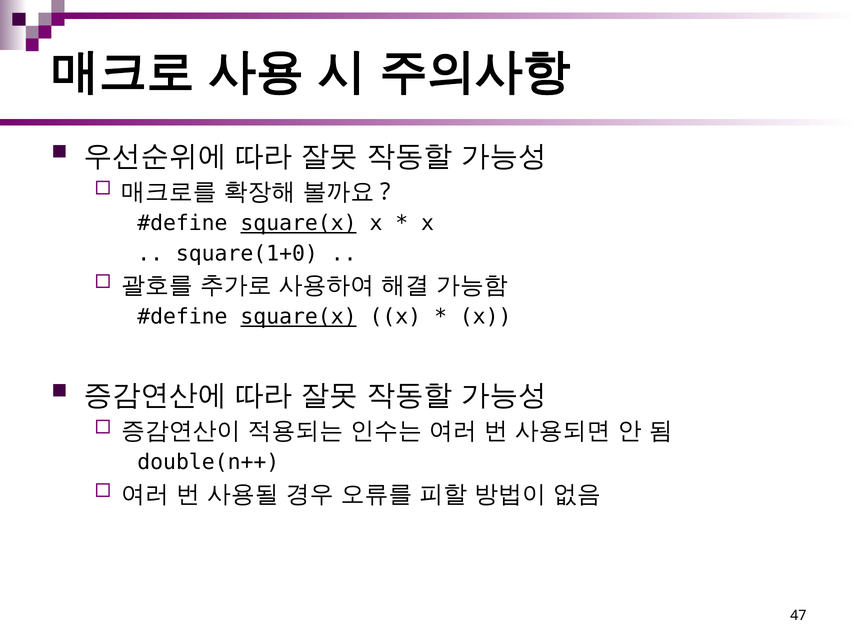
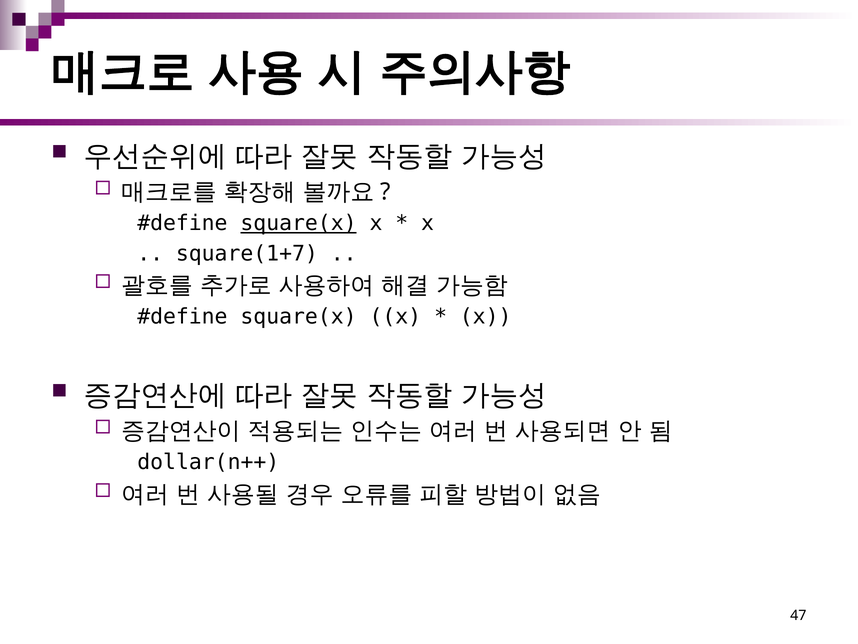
square(1+0: square(1+0 -> square(1+7 (247, 253)
square(x underline: present -> none (299, 317)
double(n++: double(n++ -> dollar(n++ (208, 462)
